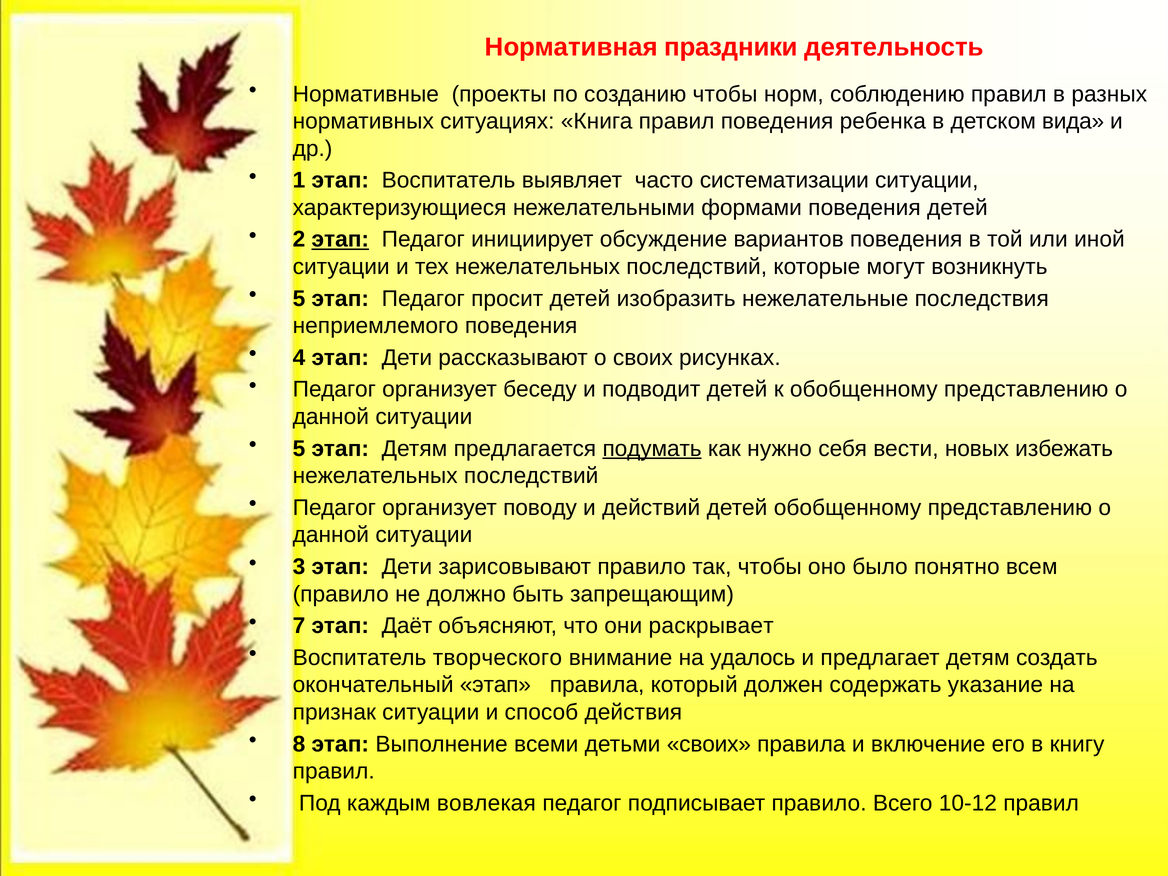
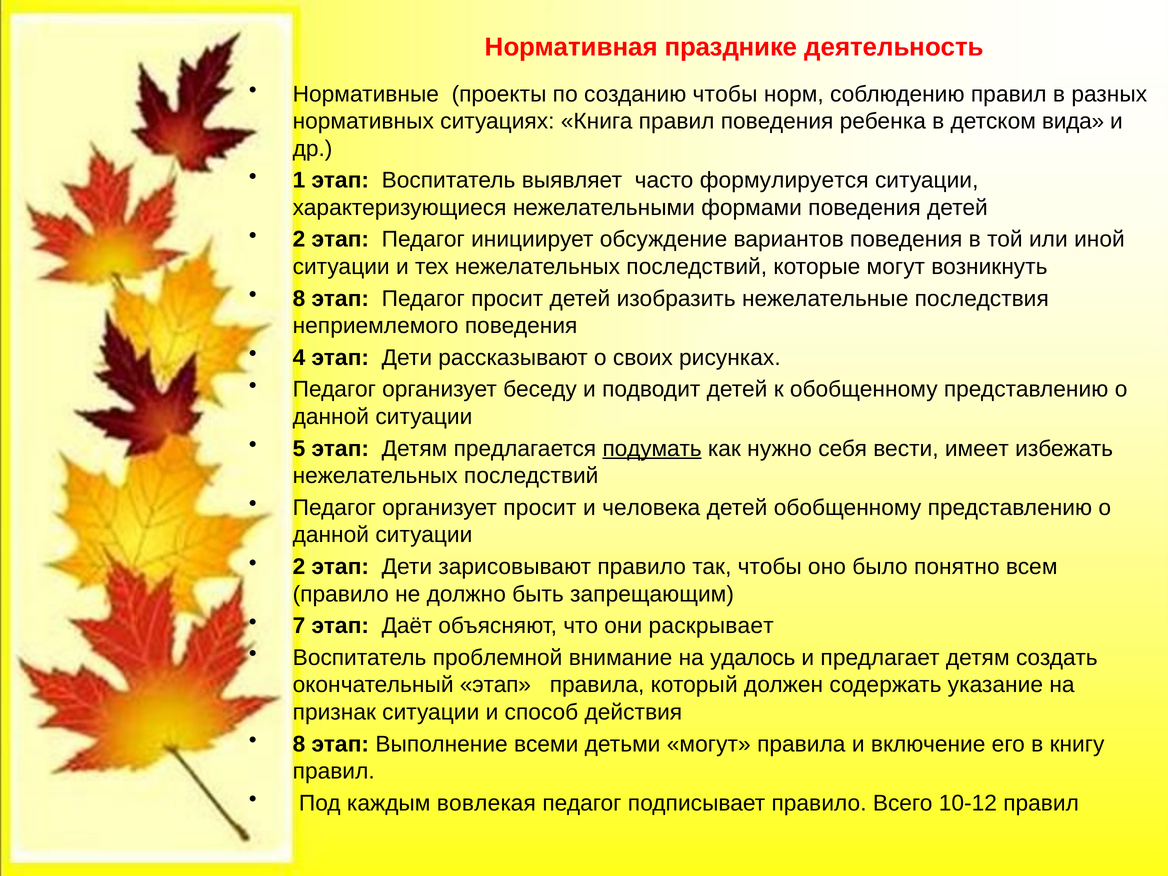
праздники: праздники -> празднике (731, 47)
систематизации: систематизации -> формулируется (784, 180)
этап underline: present -> none (340, 239)
5: 5 -> 8 (299, 299)
новых: новых -> имеет (977, 449)
организует поводу: поводу -> просит (540, 508)
действий: действий -> человека (651, 508)
3: 3 -> 2 (299, 567)
творческого: творческого -> проблемной (498, 658)
детьми своих: своих -> могут (709, 744)
